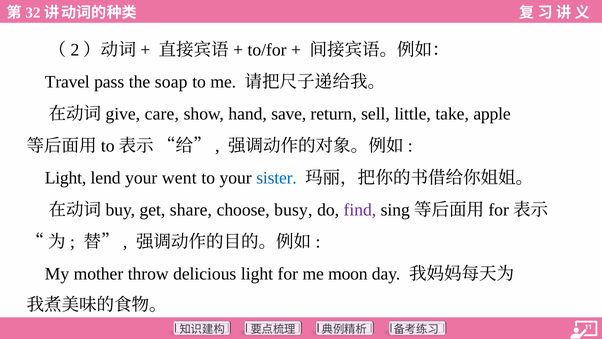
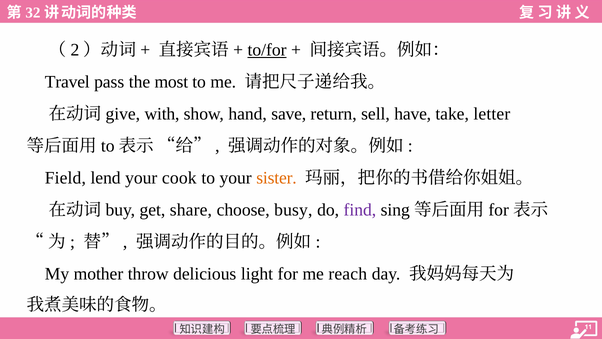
to/for underline: none -> present (267, 50)
soap: soap -> most (171, 82)
care: care -> with (162, 114)
little: little -> have (413, 114)
apple: apple -> letter (492, 114)
Light: Light -> Field (65, 178)
went: went -> cook (179, 178)
sister colour: blue -> orange (276, 178)
moon: moon -> reach (348, 274)
